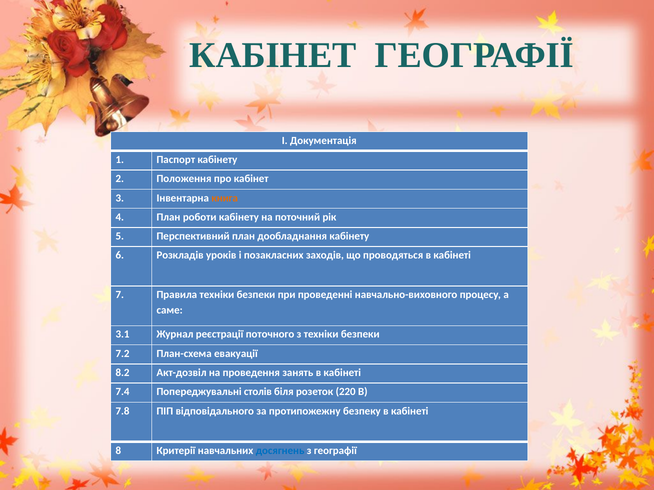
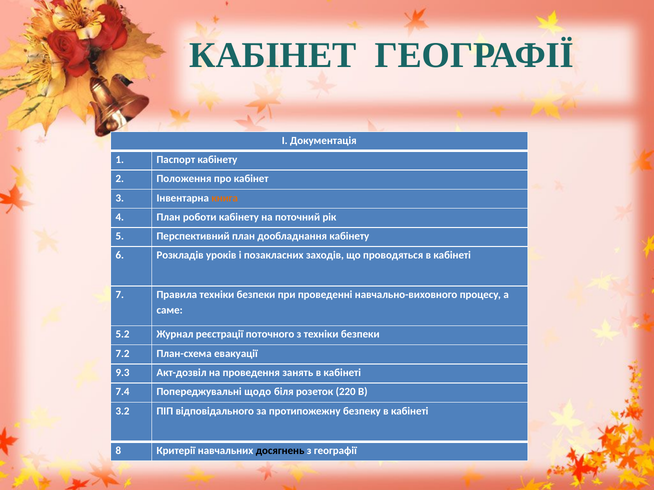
3.1: 3.1 -> 5.2 (123, 335)
8.2: 8.2 -> 9.3 (123, 373)
столів: столів -> щодо (258, 392)
7.8: 7.8 -> 3.2 (123, 411)
досягнень colour: blue -> black (280, 451)
